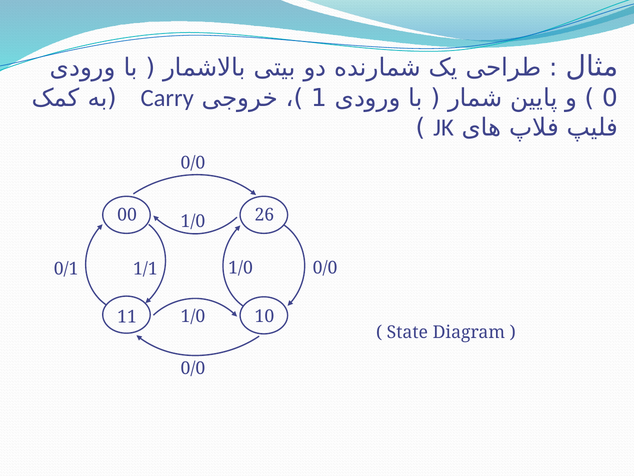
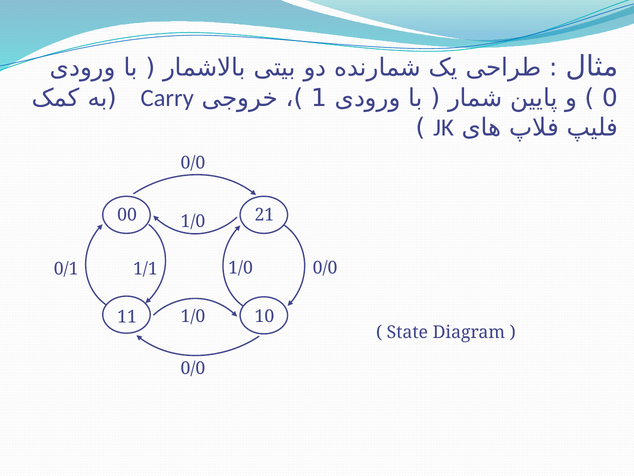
26: 26 -> 21 (264, 215)
